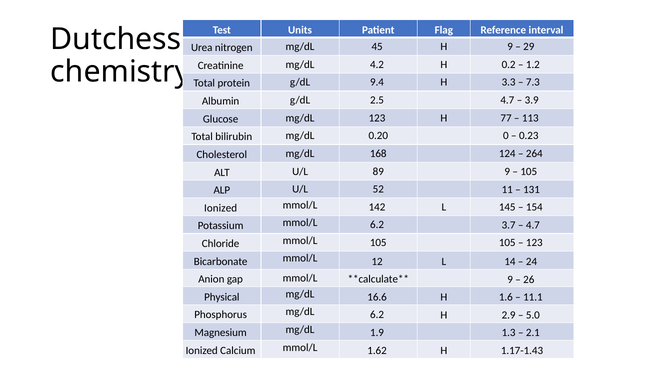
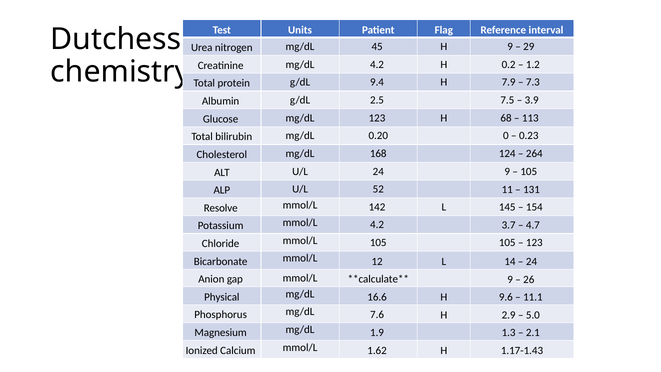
3.3: 3.3 -> 7.9 (509, 82)
2.5 4.7: 4.7 -> 7.5 (507, 100)
77: 77 -> 68 (506, 118)
U/L 89: 89 -> 24 (378, 171)
Ionized: Ionized -> Resolve (221, 208)
mmol/L 6.2: 6.2 -> 4.2 (377, 225)
1.6: 1.6 -> 9.6 (506, 297)
mg/dL 6.2: 6.2 -> 7.6 (377, 315)
